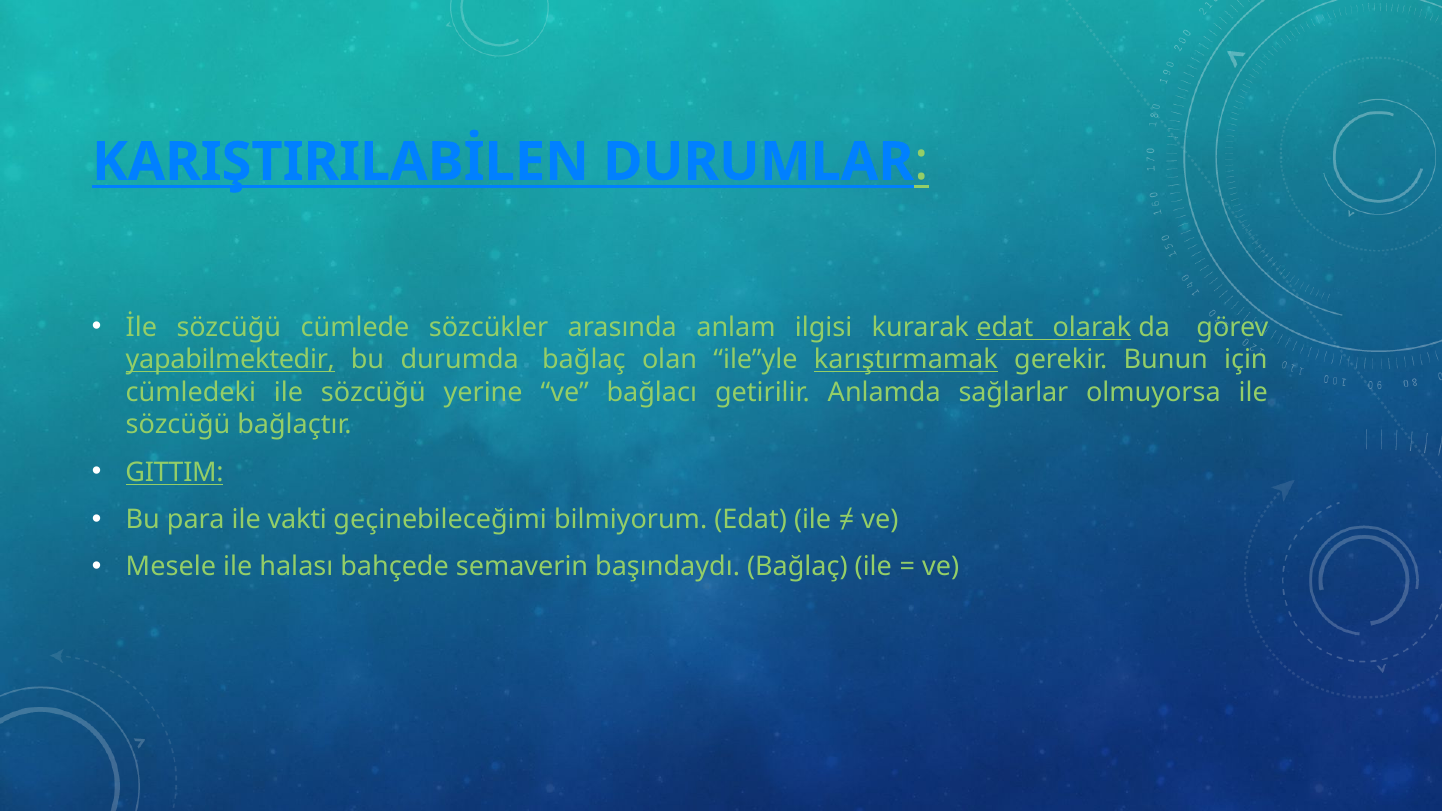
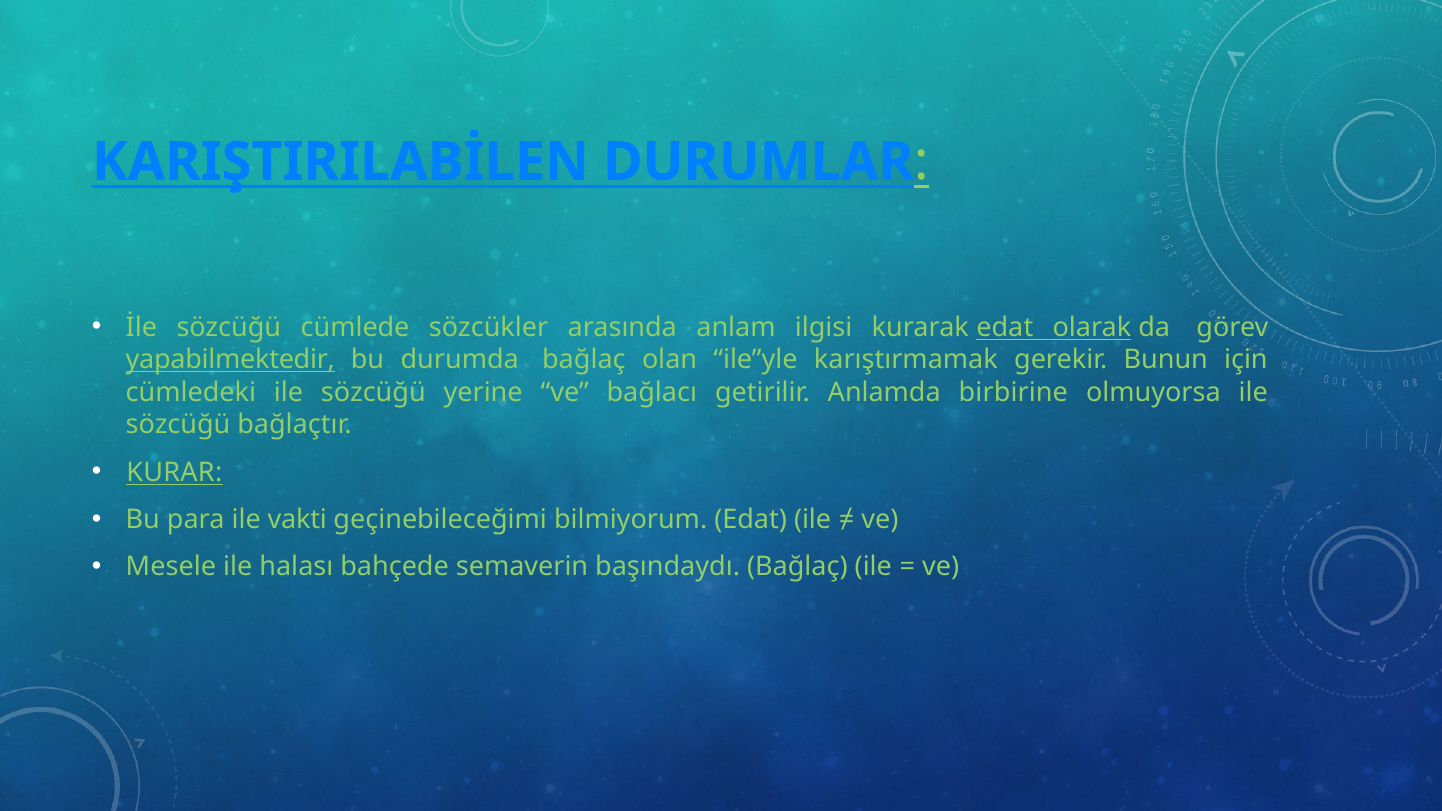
karıştırmamak underline: present -> none (906, 360)
sağlarlar: sağlarlar -> birbirine (1013, 392)
GITTIM: GITTIM -> KURAR (174, 472)
